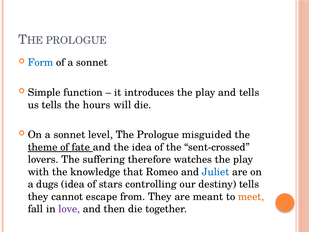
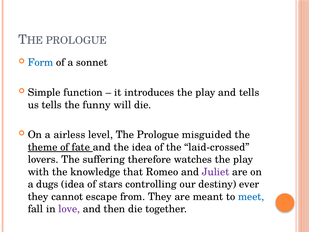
hours: hours -> funny (97, 105)
On a sonnet: sonnet -> airless (69, 135)
sent-crossed: sent-crossed -> laid-crossed (217, 147)
Juliet colour: blue -> purple (216, 172)
destiny tells: tells -> ever (249, 184)
meet colour: orange -> blue (251, 196)
